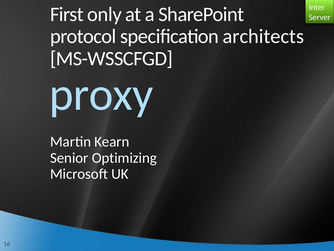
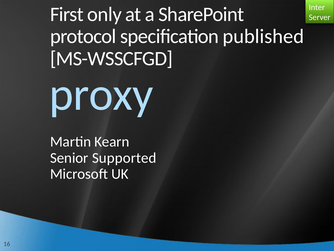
architects: architects -> published (263, 36)
Optimizing: Optimizing -> Supported (124, 158)
